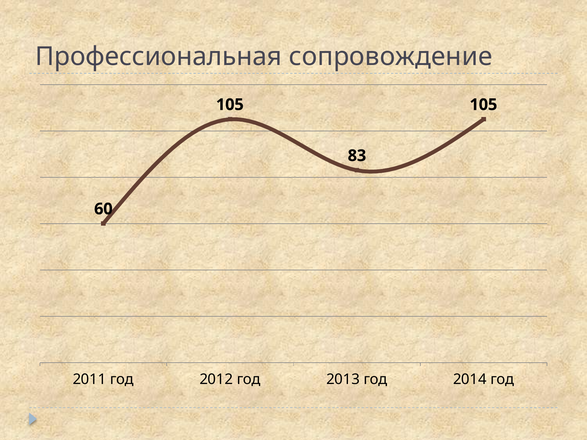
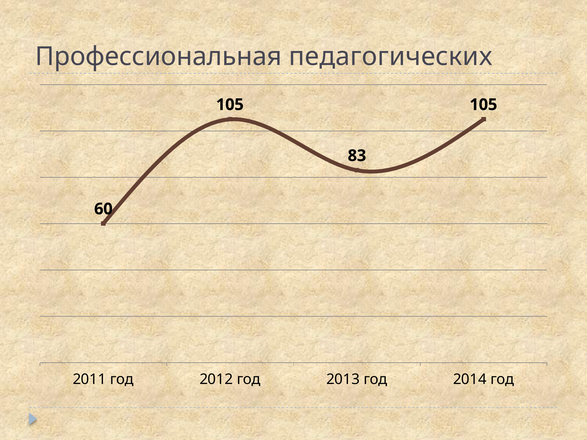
сопровождение: сопровождение -> педагогических (391, 57)
